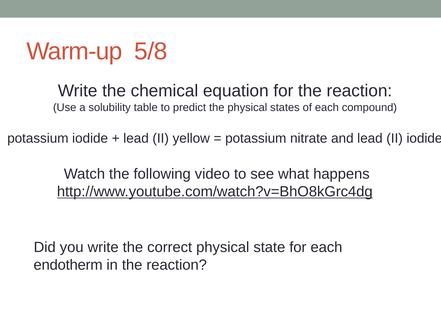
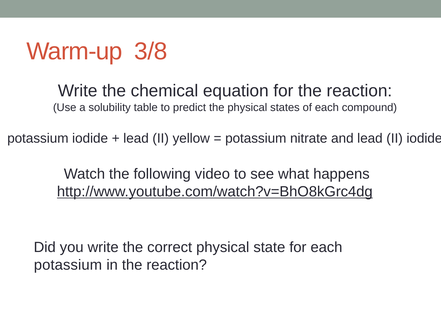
5/8: 5/8 -> 3/8 (151, 51)
endotherm: endotherm -> potassium (68, 265)
